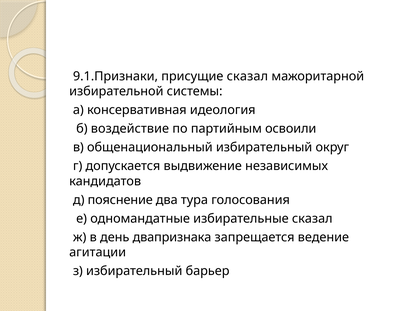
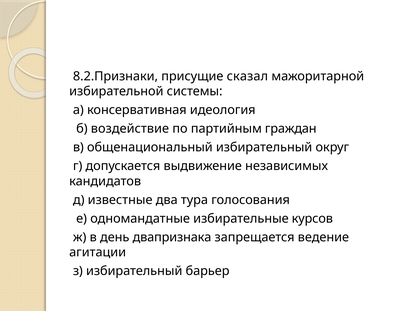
9.1.Признаки: 9.1.Признаки -> 8.2.Признаки (115, 76)
освоили: освоили -> граждан (291, 129)
пояснение: пояснение -> известные (120, 200)
избирательные сказал: сказал -> курсов (312, 219)
